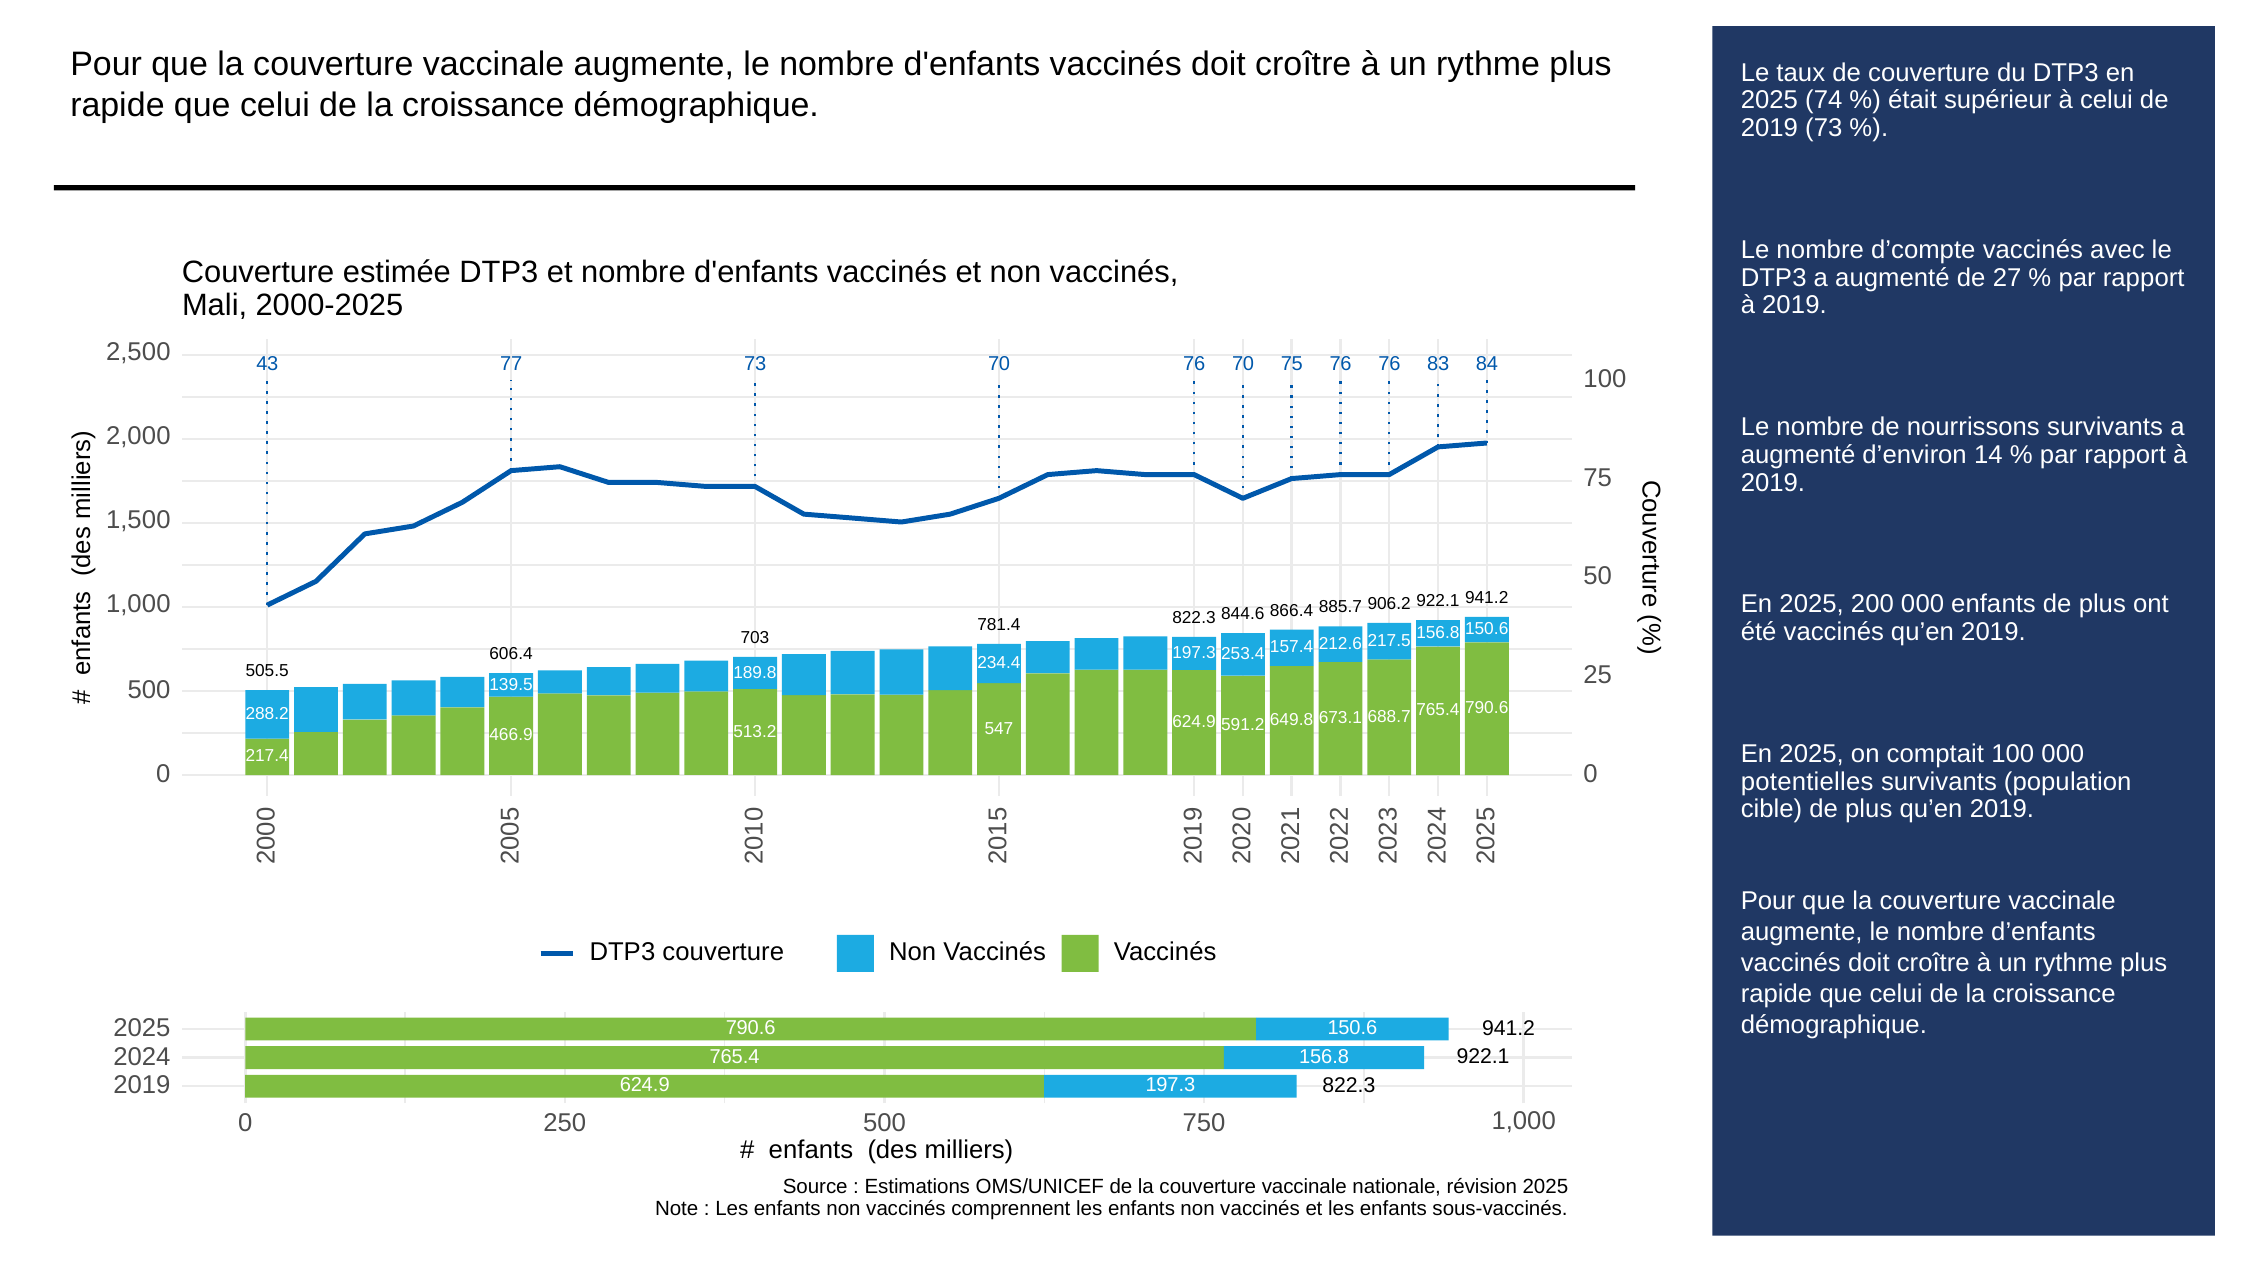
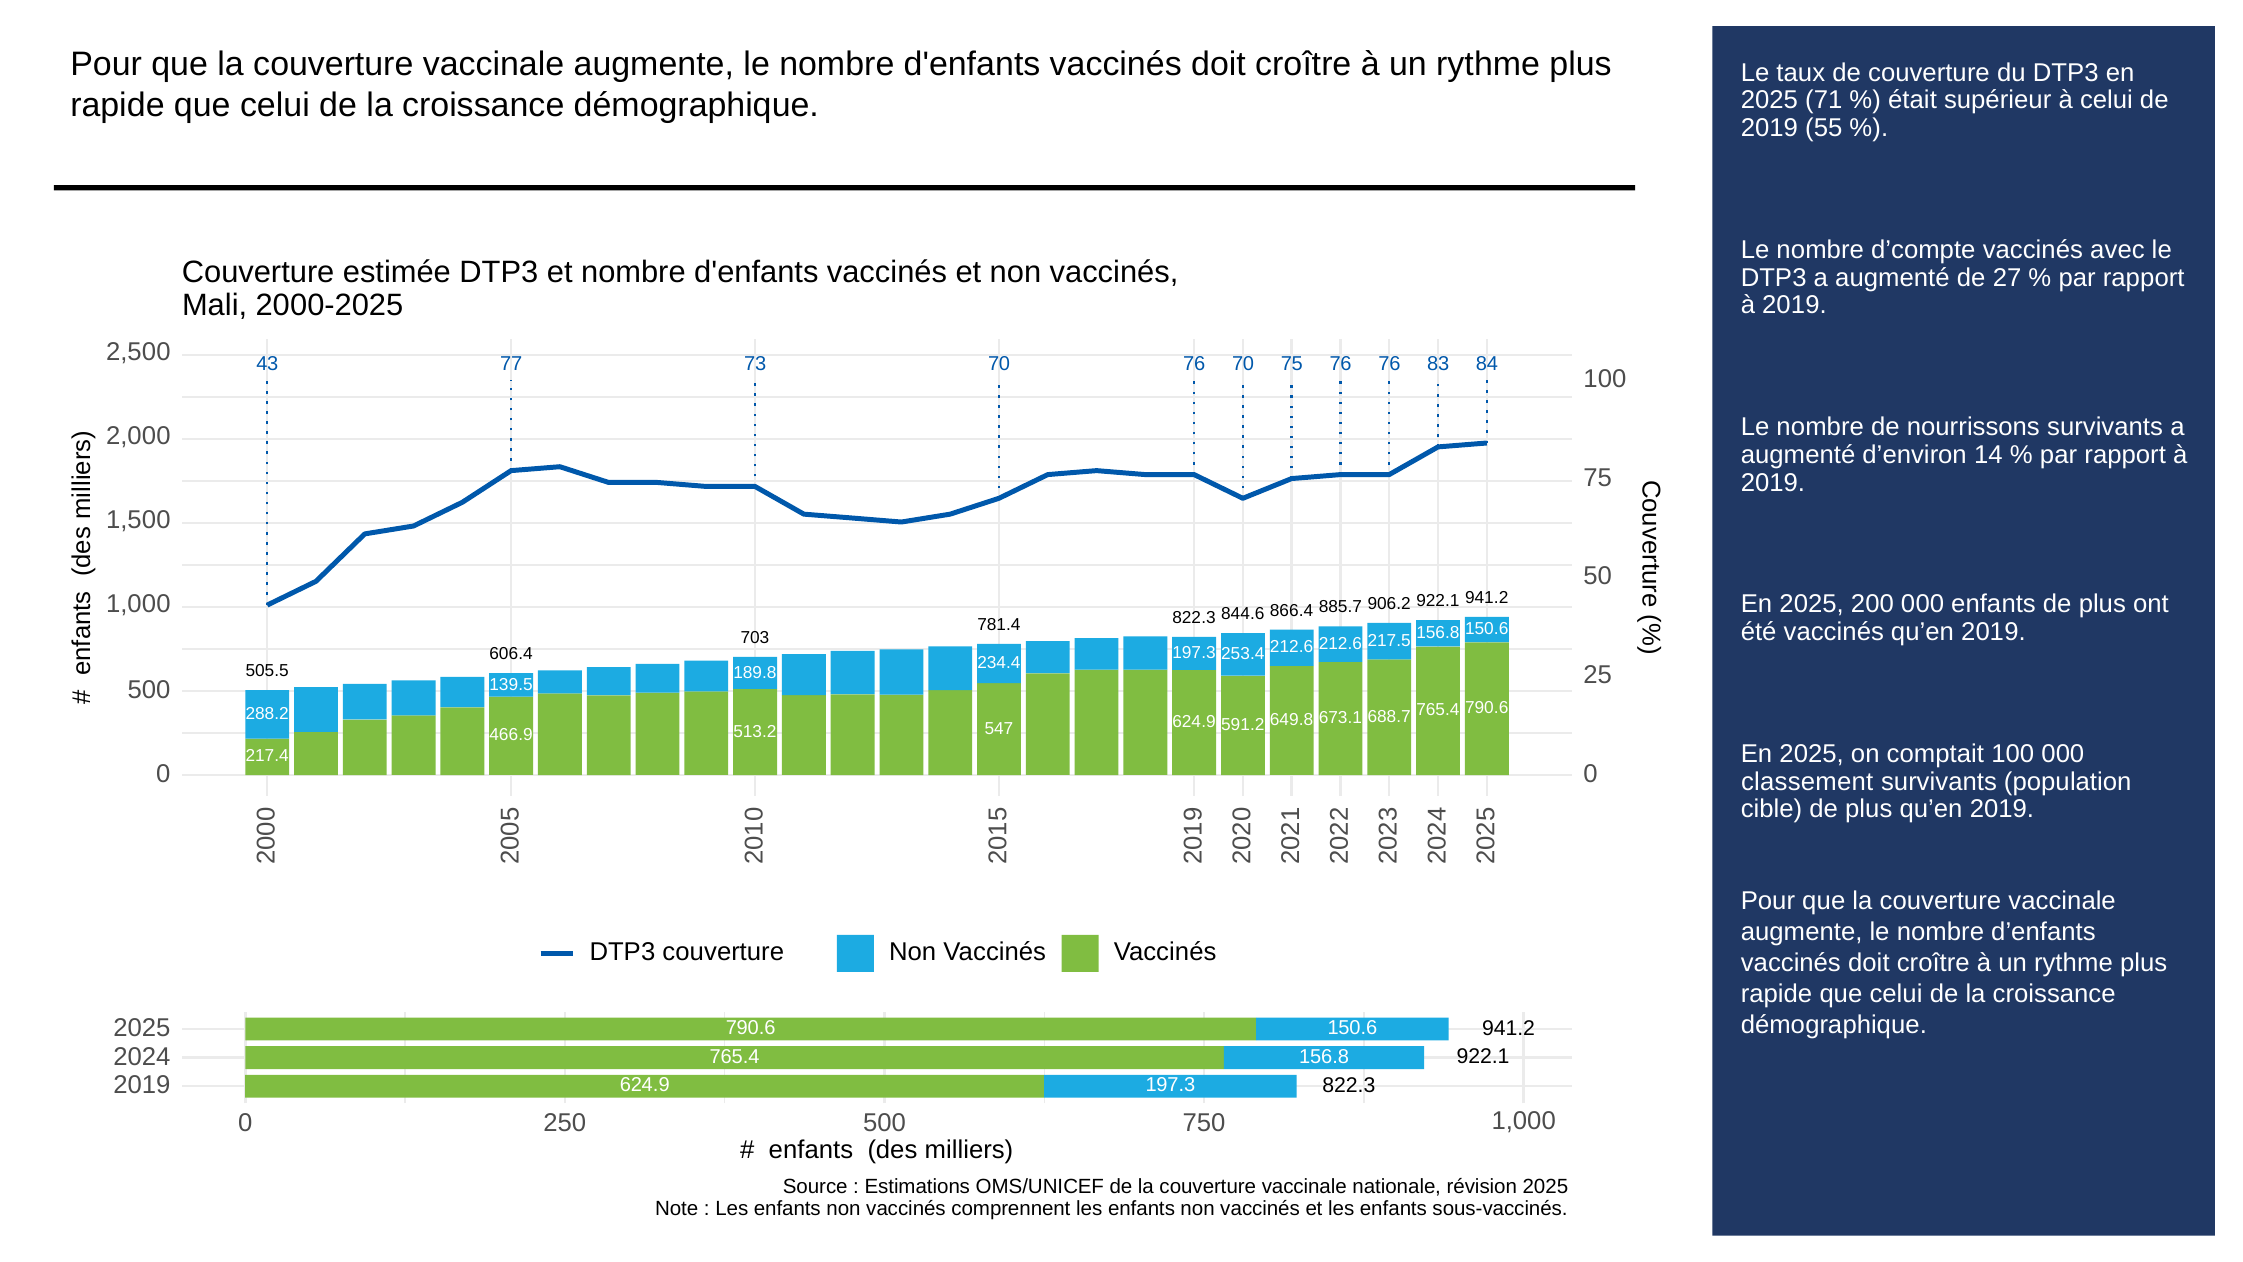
74: 74 -> 71 (1824, 100)
2019 73: 73 -> 55 (1824, 128)
157.4: 157.4 -> 212.6 (1292, 647)
potentielles: potentielles -> classement (1807, 781)
